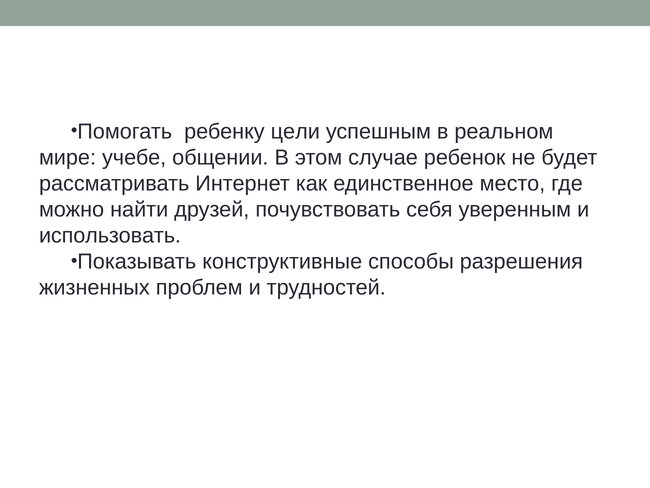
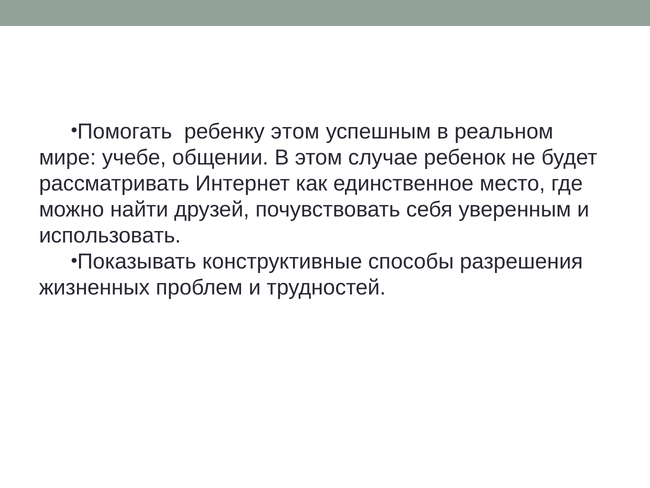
ребенку цели: цели -> этом (295, 132)
